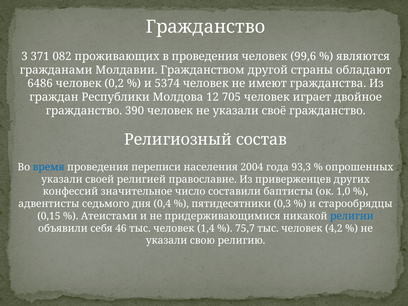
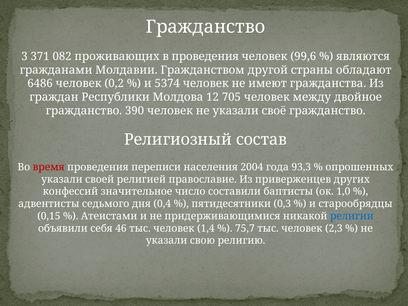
играет: играет -> между (312, 97)
время colour: blue -> red (49, 167)
4,2: 4,2 -> 2,3 (334, 228)
